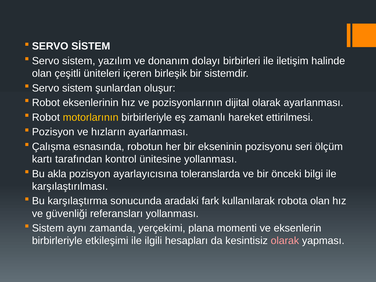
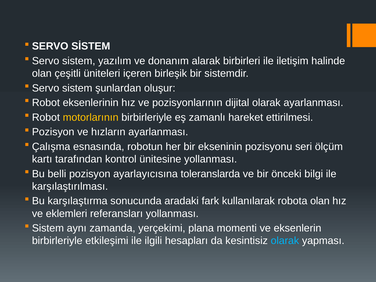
dolayı: dolayı -> alarak (206, 61)
akla: akla -> belli (57, 174)
güvenliği: güvenliği -> eklemleri (67, 214)
olarak colour: pink -> light blue (285, 241)
